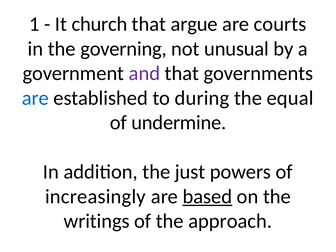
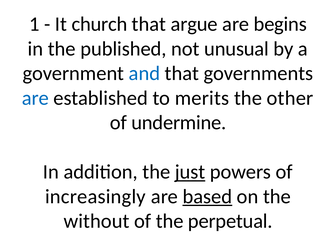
courts: courts -> begins (280, 24)
governing: governing -> published (123, 49)
and colour: purple -> blue (144, 73)
during: during -> merits (202, 98)
equal: equal -> other (290, 98)
just underline: none -> present (190, 172)
writings: writings -> without (97, 221)
approach: approach -> perpetual (230, 221)
